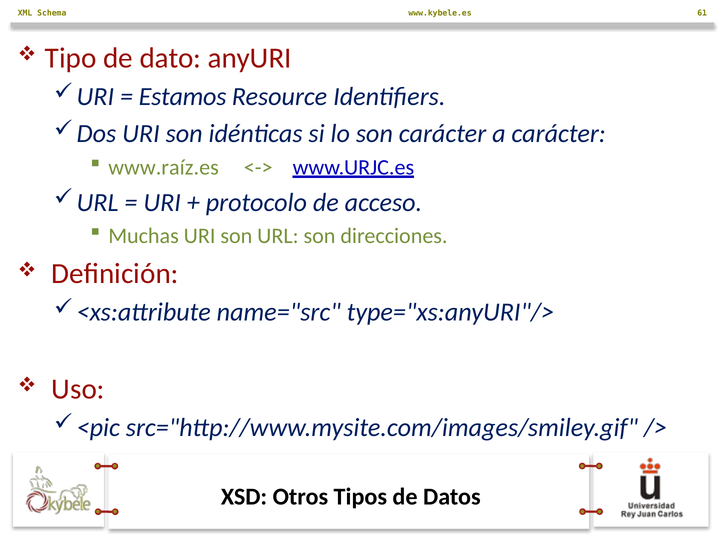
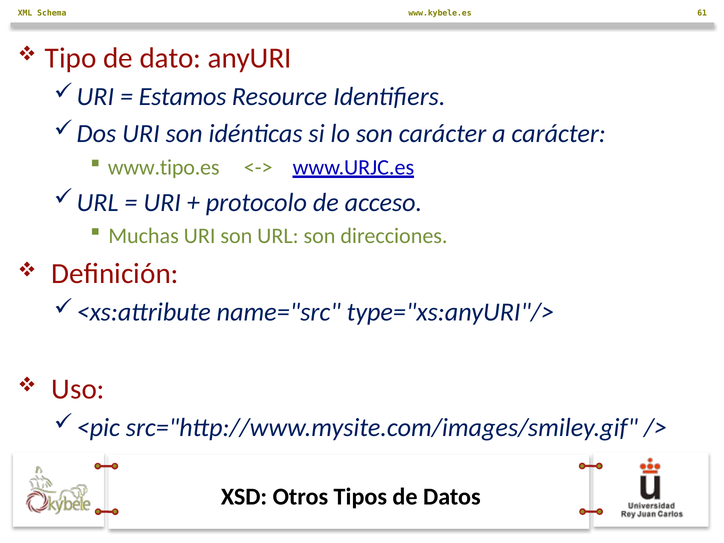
www.raíz.es: www.raíz.es -> www.tipo.es (164, 167)
